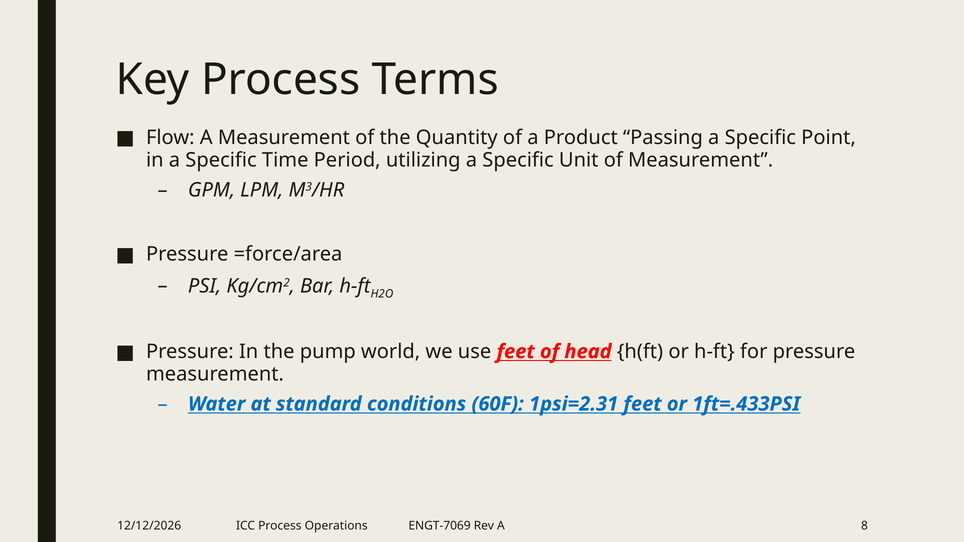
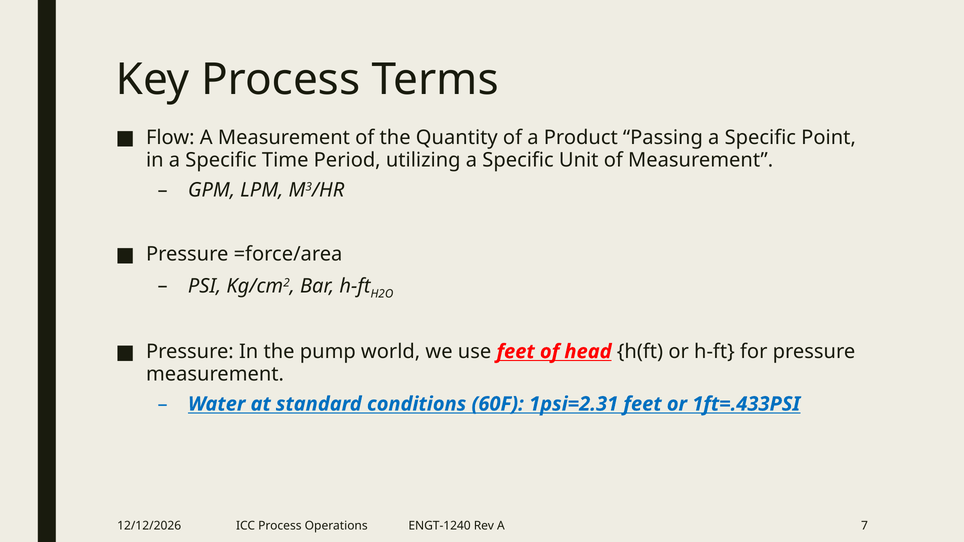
ENGT-7069: ENGT-7069 -> ENGT-1240 (440, 526)
8: 8 -> 7 (865, 526)
